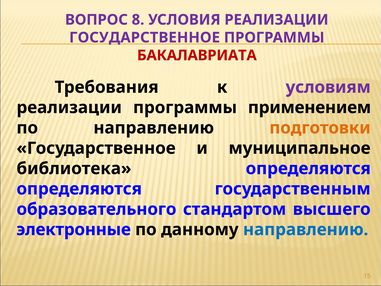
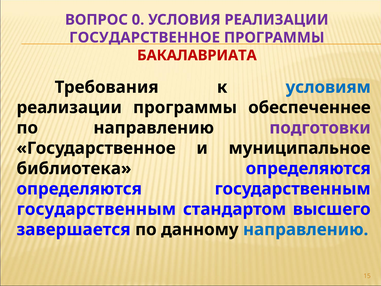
8: 8 -> 0 (138, 20)
условиям colour: purple -> blue (328, 87)
применением: применением -> обеспеченнее (309, 107)
подготовки colour: orange -> purple (320, 128)
образовательного: образовательного -> государственным (96, 209)
электронные: электронные -> завершается (74, 229)
